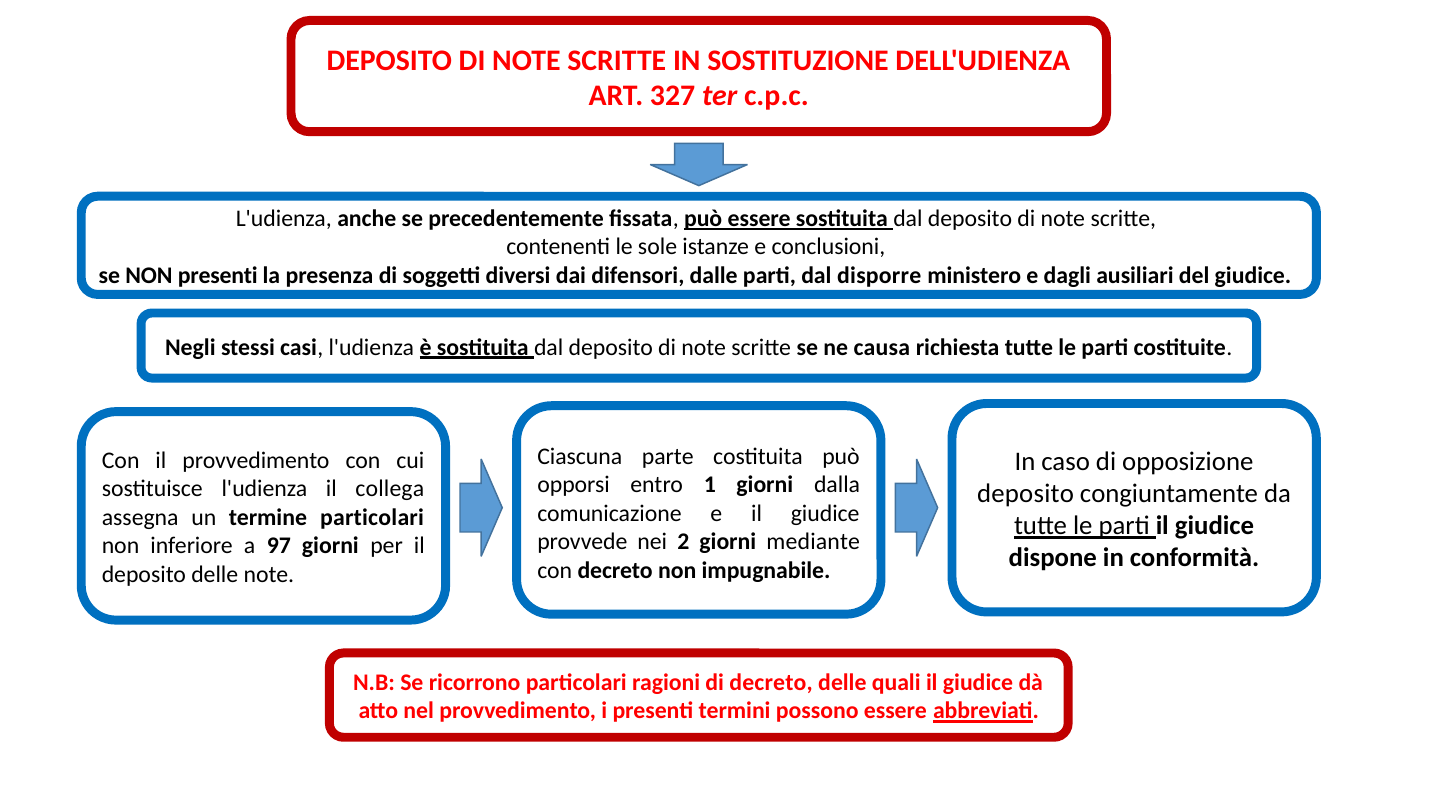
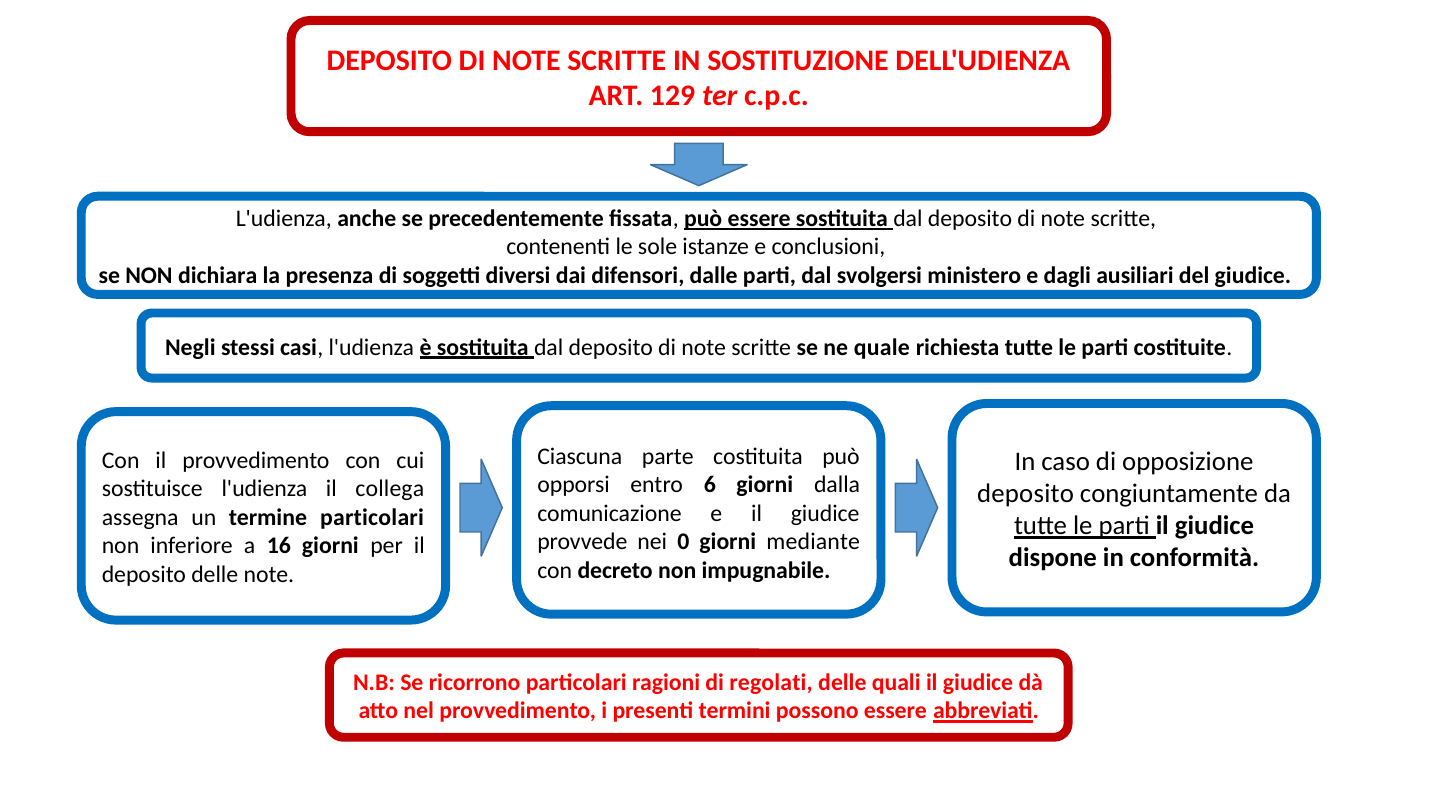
327: 327 -> 129 (673, 96)
NON presenti: presenti -> dichiara (218, 275)
disporre: disporre -> svolgersi (879, 275)
causa: causa -> quale (882, 347)
1: 1 -> 6 (710, 485)
2: 2 -> 0 (683, 542)
97: 97 -> 16 (279, 546)
di decreto: decreto -> regolati (771, 682)
